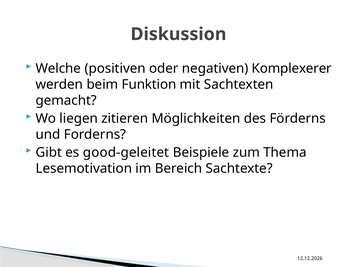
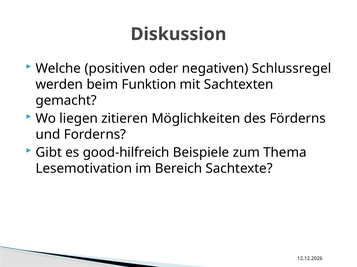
Komplexerer: Komplexerer -> Schlussregel (292, 69)
good-geleitet: good-geleitet -> good-hilfreich (126, 153)
